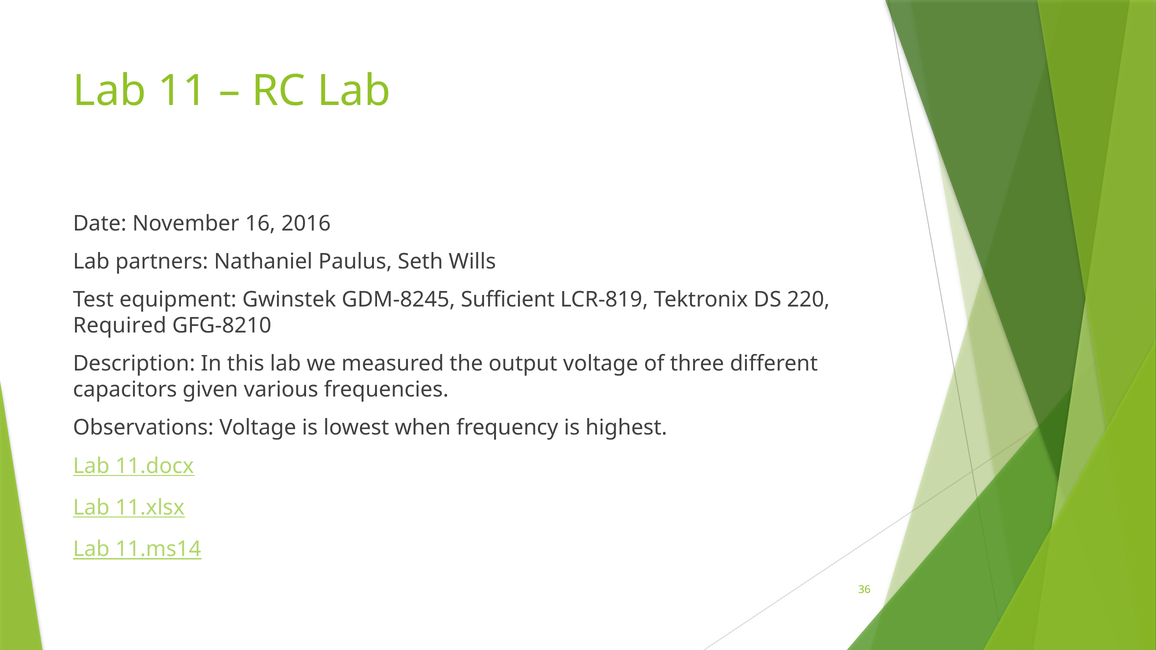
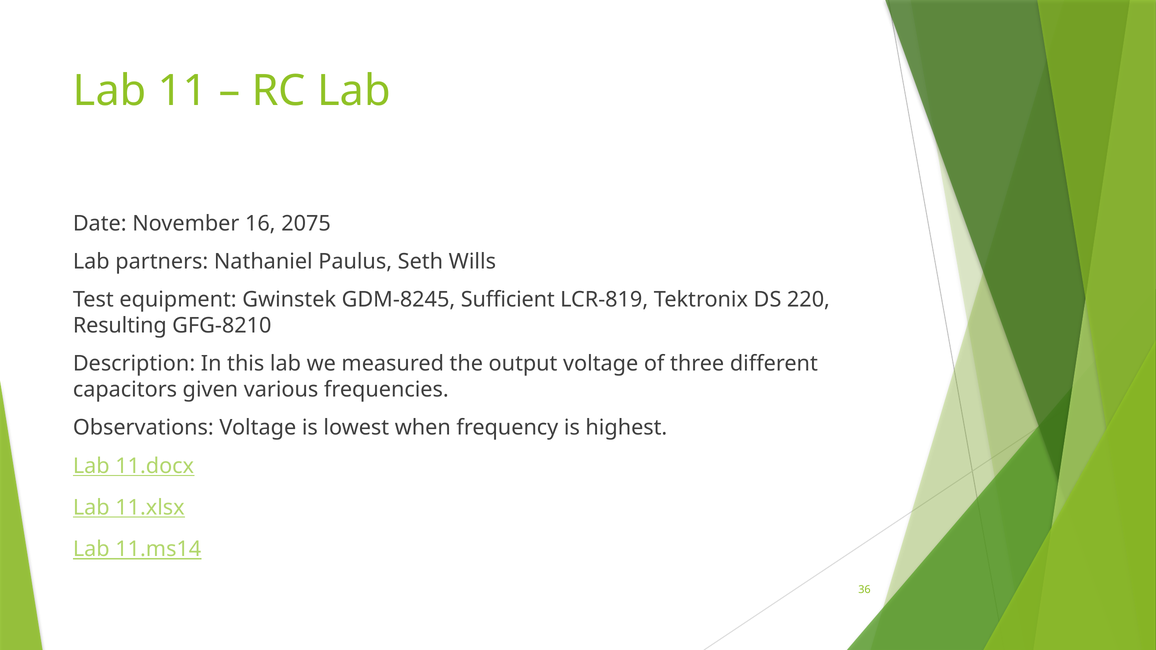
2016: 2016 -> 2075 (306, 224)
Required: Required -> Resulting (120, 326)
